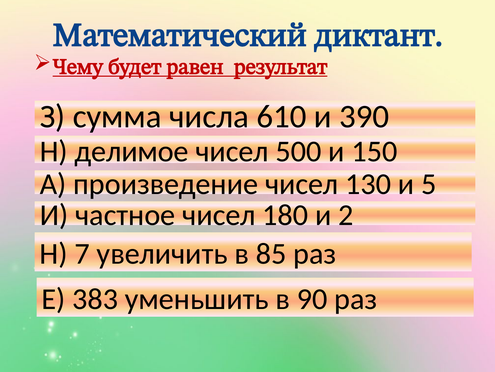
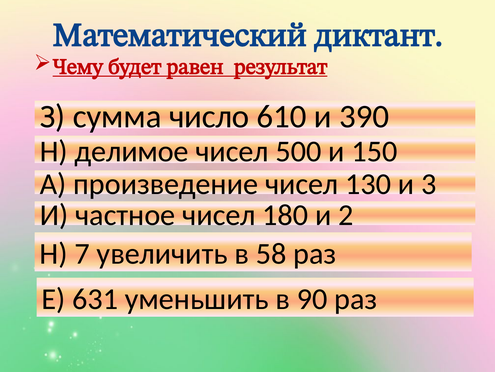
числа: числа -> число (209, 116)
5: 5 -> 3 (429, 184)
85: 85 -> 58 (271, 253)
383: 383 -> 631 (95, 299)
